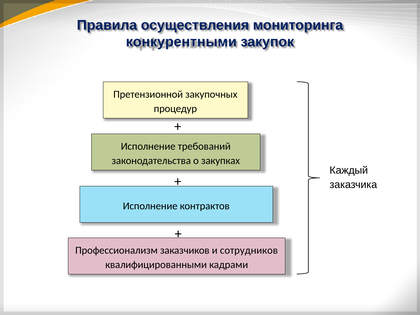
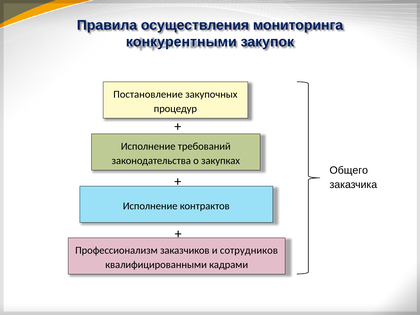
Претензионной: Претензионной -> Постановление (148, 94)
Каждый: Каждый -> Общего (349, 170)
